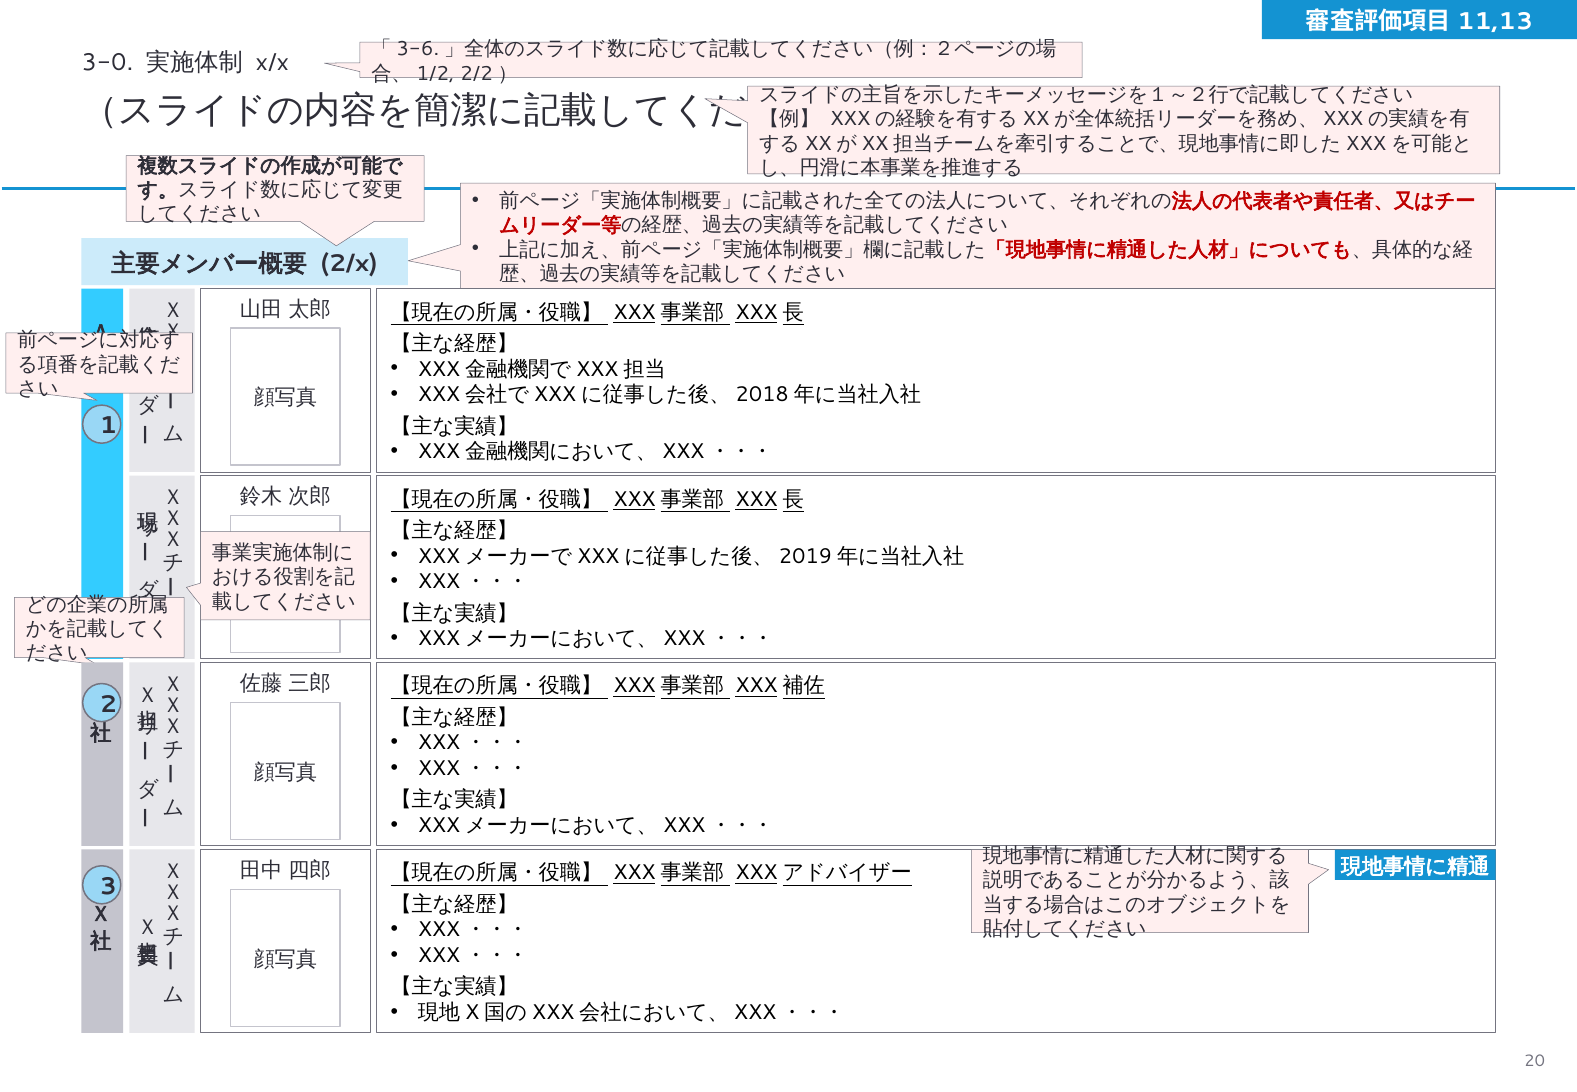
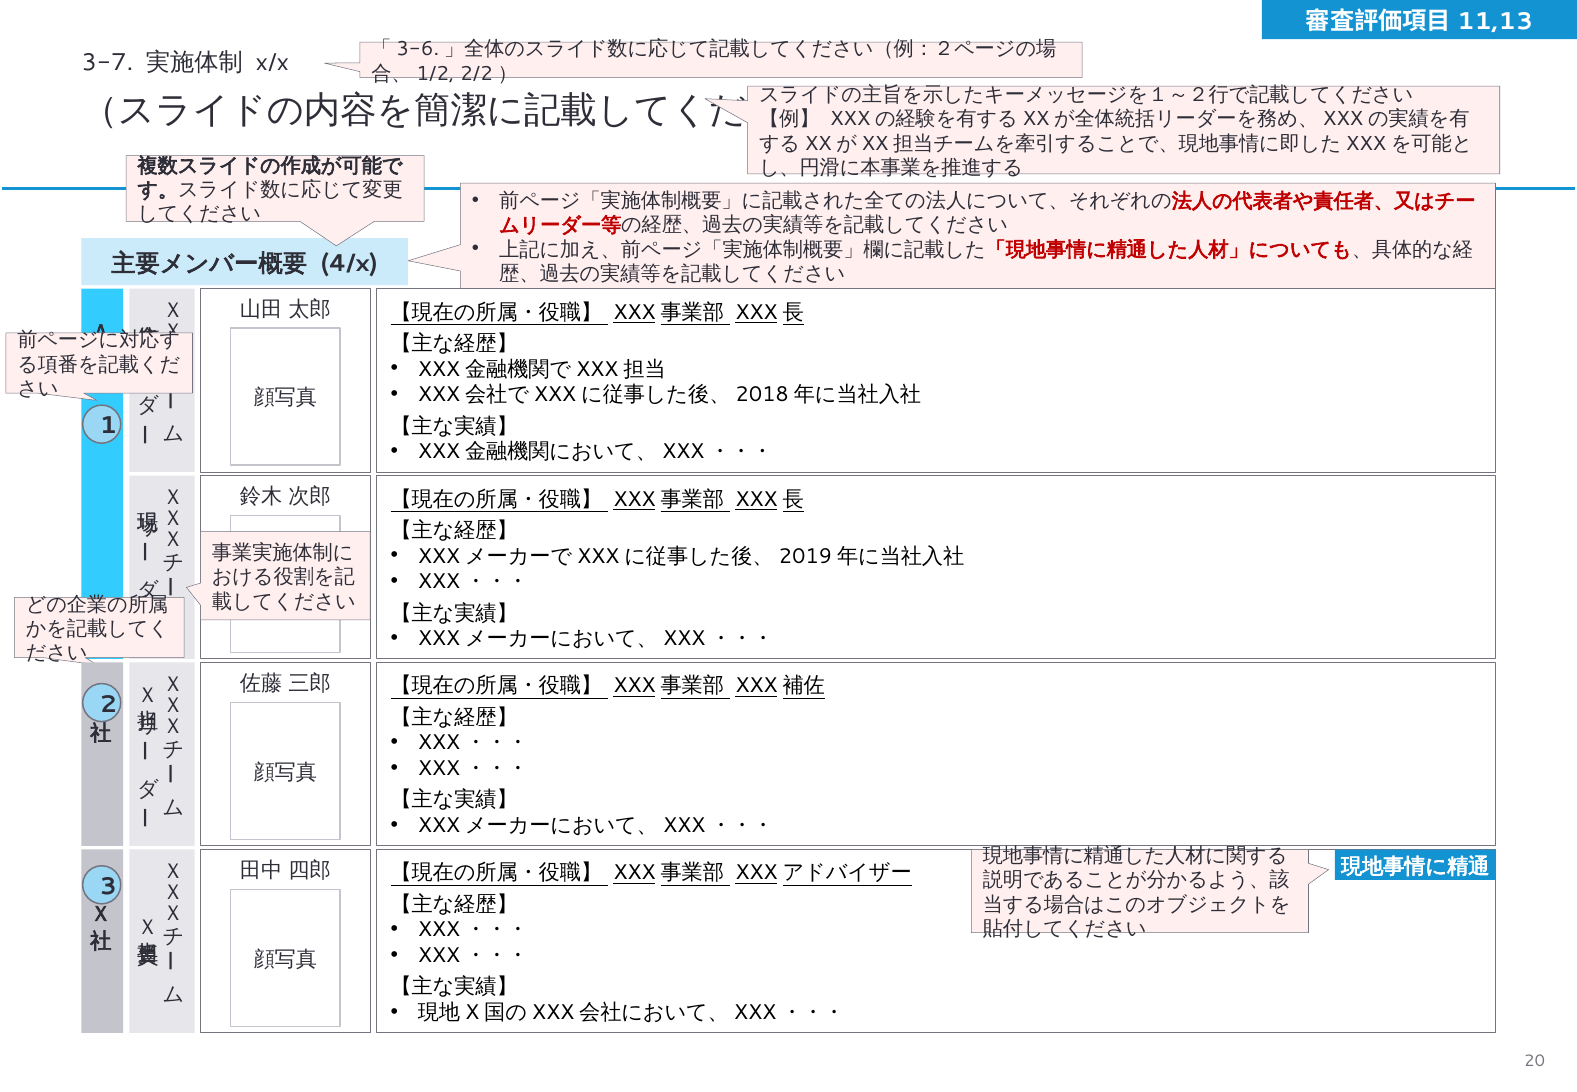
3-0: 3-0 -> 3-7 (107, 62)
2/x: 2/x -> 4/x (349, 263)
